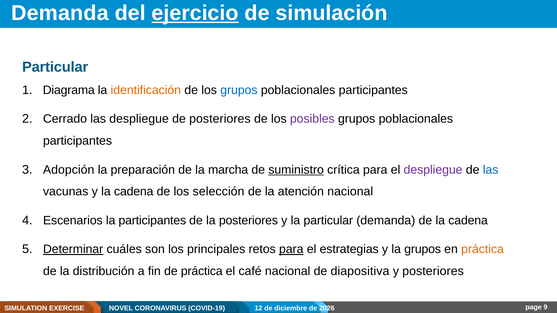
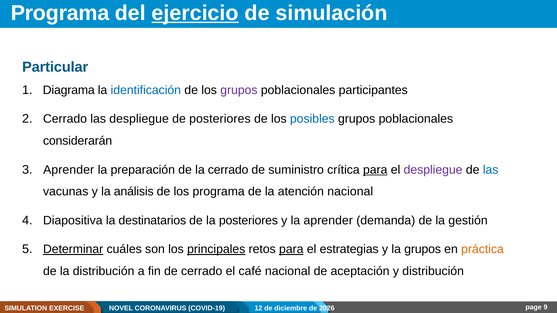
Demanda: Demanda -> Programa (60, 13)
identificación colour: orange -> blue (146, 90)
grupos colour: blue -> purple (239, 90)
posibles colour: purple -> blue (312, 119)
participantes: participantes -> considerarán (78, 141)
Adopción: Adopción -> Aprender (69, 170)
la marcha: marcha -> cerrado (228, 170)
suministro underline: present -> none (296, 170)
para underline: none -> present (375, 170)
y la cadena: cadena -> análisis (134, 192)
los selección: selección -> programa (219, 192)
Escenarios: Escenarios -> Diapositiva (73, 221)
la participantes: participantes -> destinatarios (152, 221)
la particular: particular -> aprender (328, 221)
de la cadena: cadena -> gestión (468, 221)
principales underline: none -> present (216, 250)
de práctica: práctica -> cerrado (202, 271)
diapositiva: diapositiva -> aceptación (360, 271)
y posteriores: posteriores -> distribución (433, 271)
